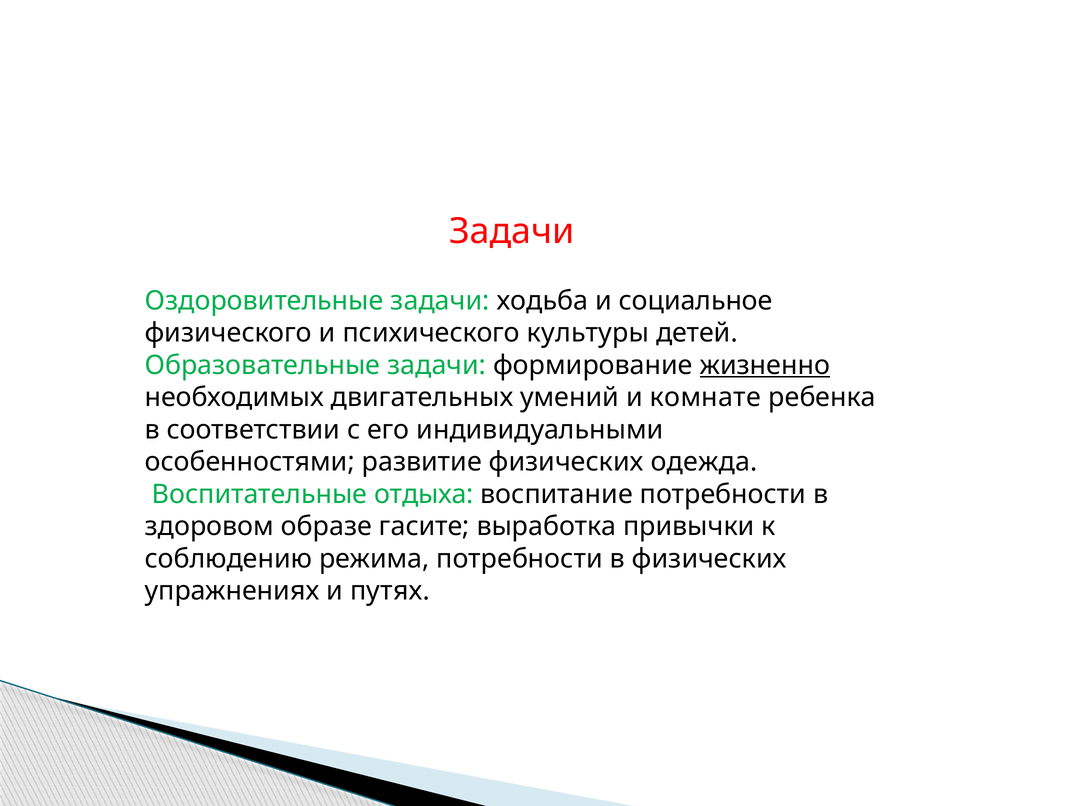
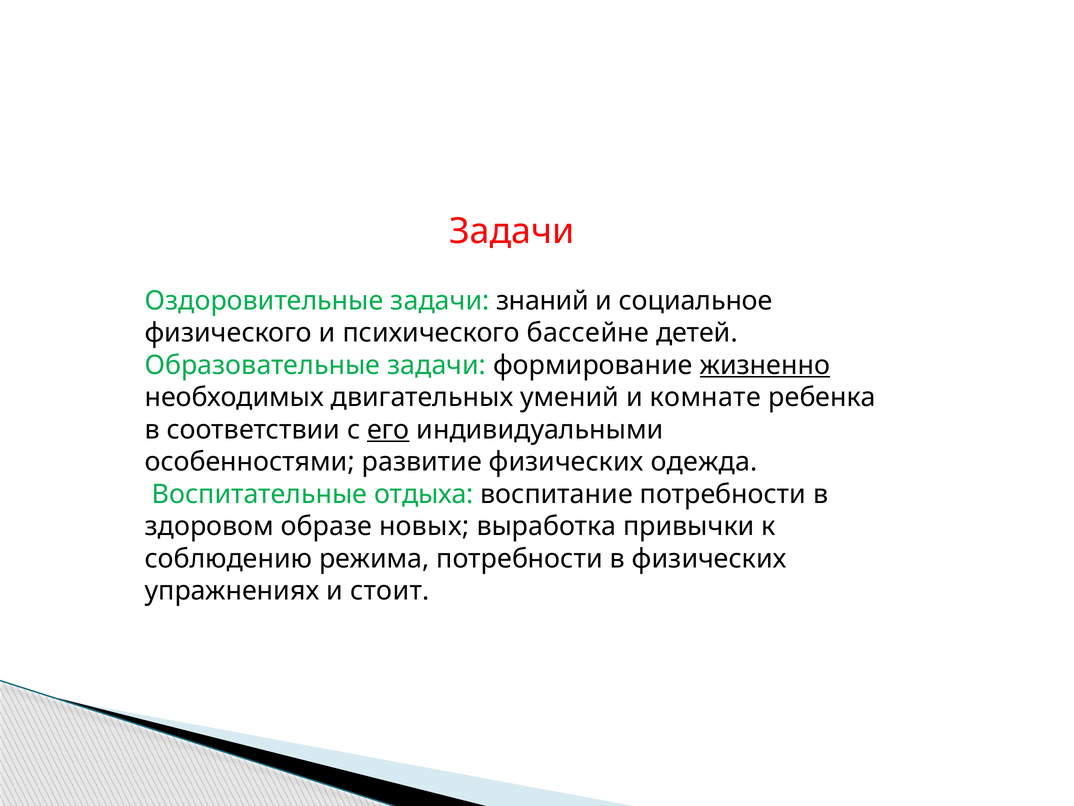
ходьба: ходьба -> знаний (543, 301)
культуры: культуры -> бассейне (588, 333)
его underline: none -> present (388, 429)
гасите: гасите -> новых (424, 526)
путях: путях -> стоит (390, 591)
